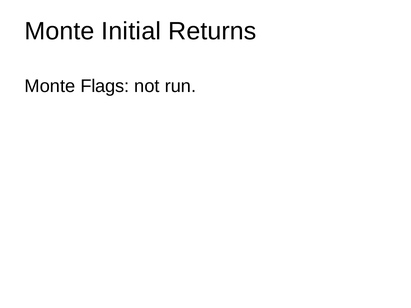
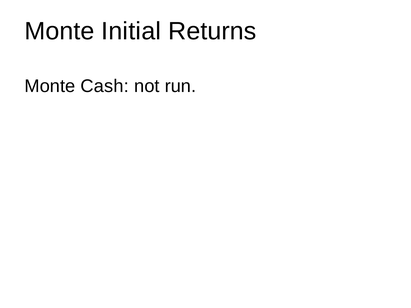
Flags: Flags -> Cash (105, 86)
